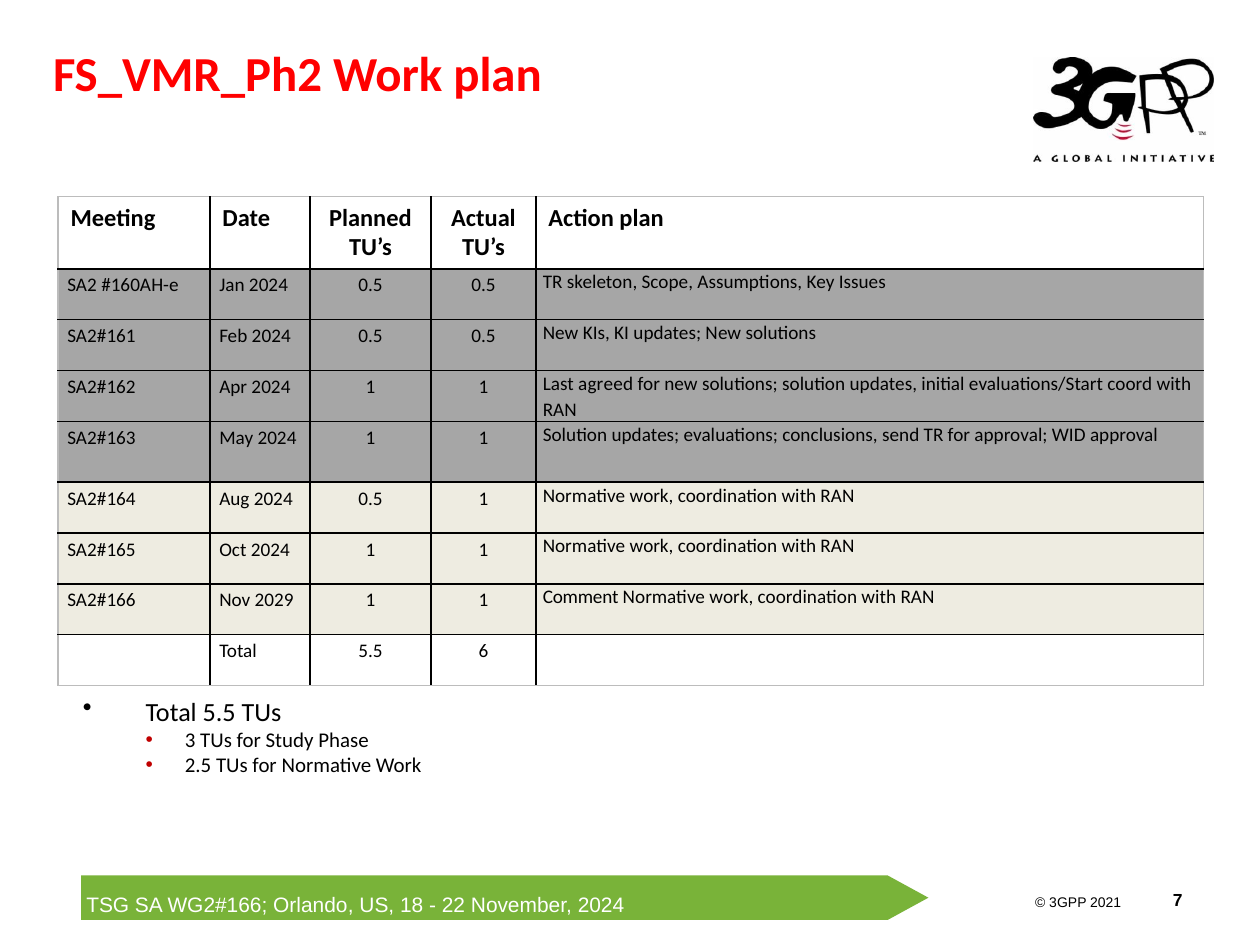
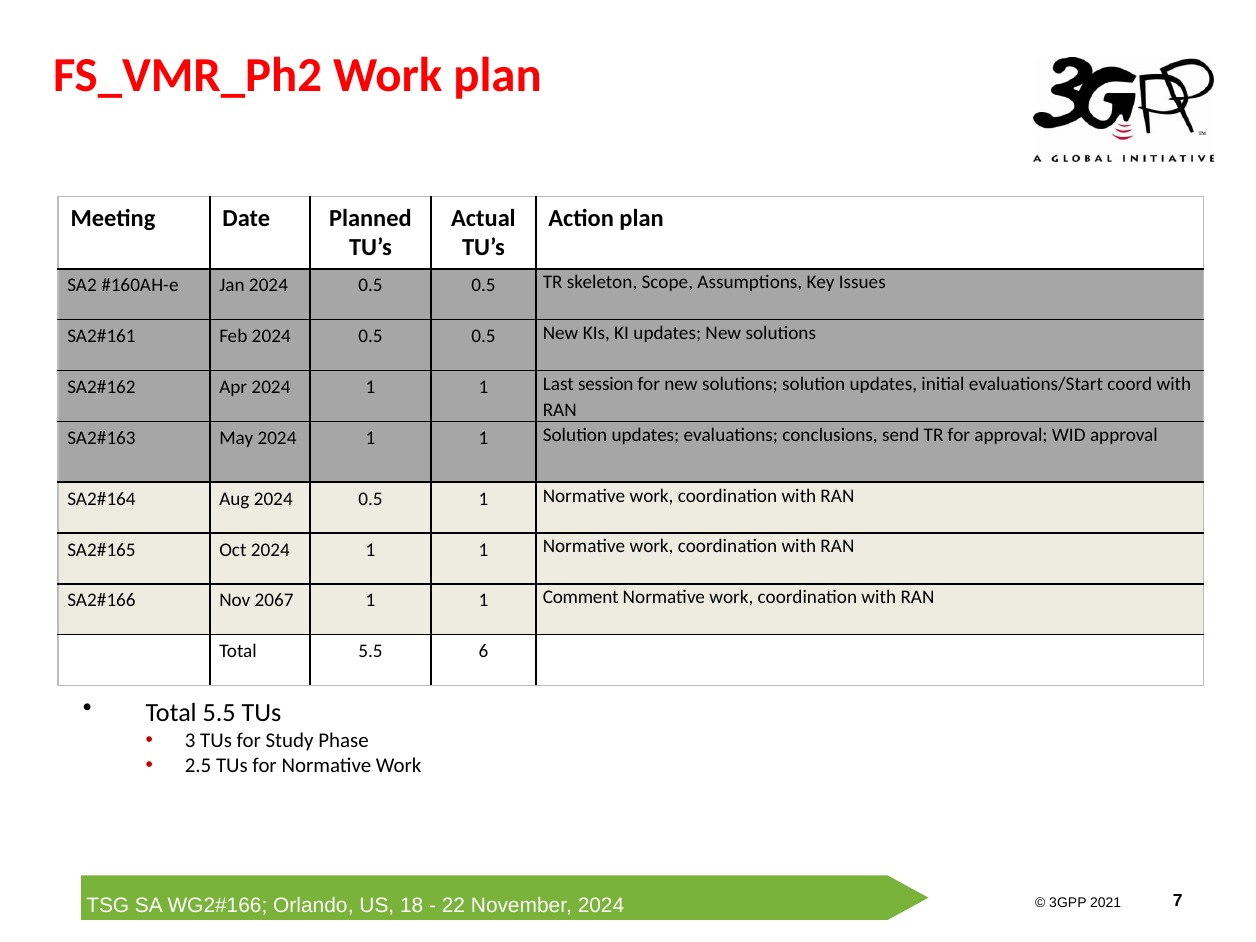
agreed: agreed -> session (606, 384)
2029: 2029 -> 2067 (274, 601)
